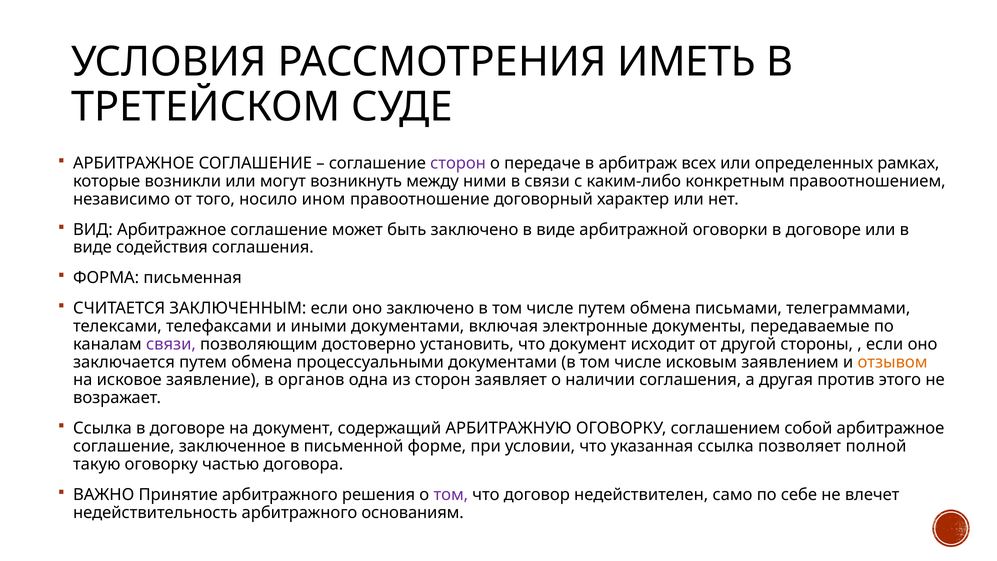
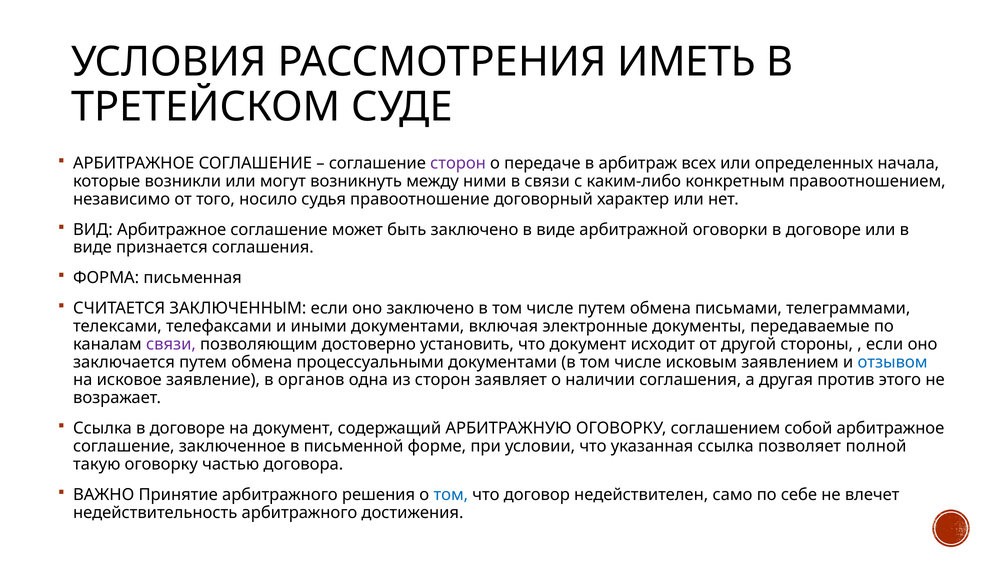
рамках: рамках -> начала (908, 163)
ином: ином -> судья (324, 199)
содействия: содействия -> признается (162, 247)
отзывом colour: orange -> blue (893, 362)
том colour: purple -> blue (451, 494)
основаниям: основаниям -> достижения (412, 512)
